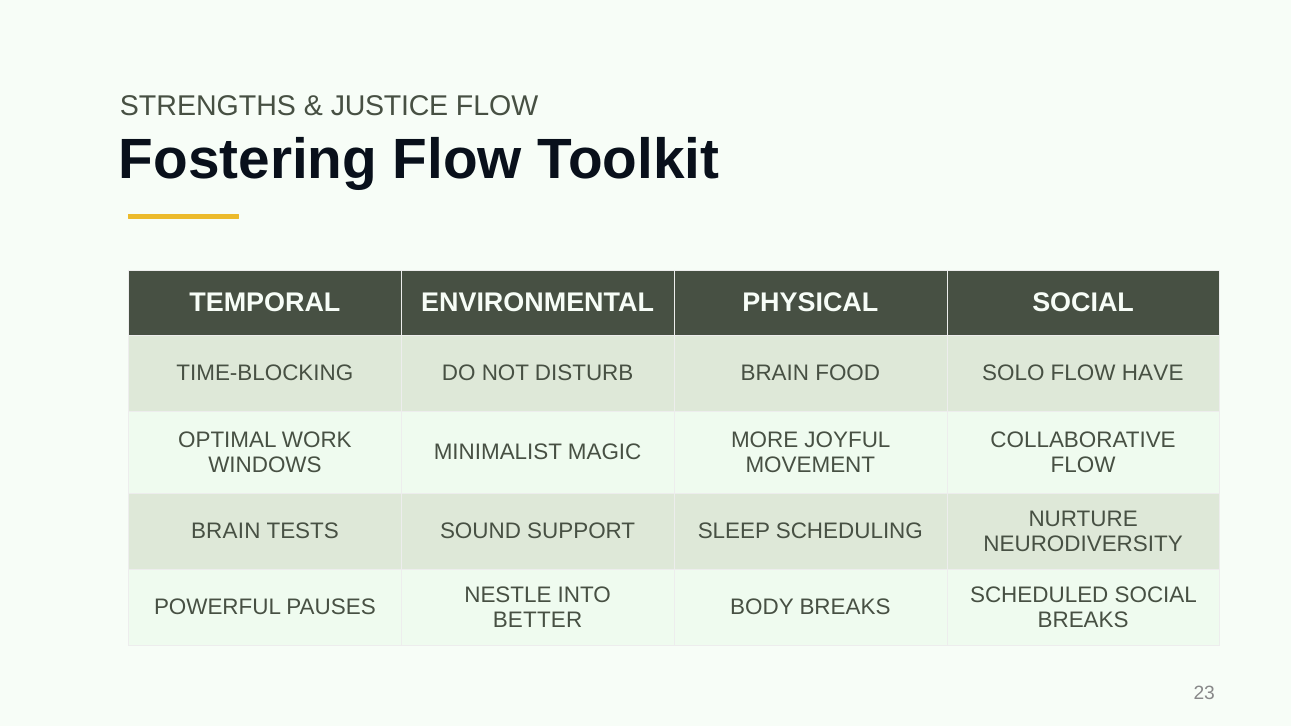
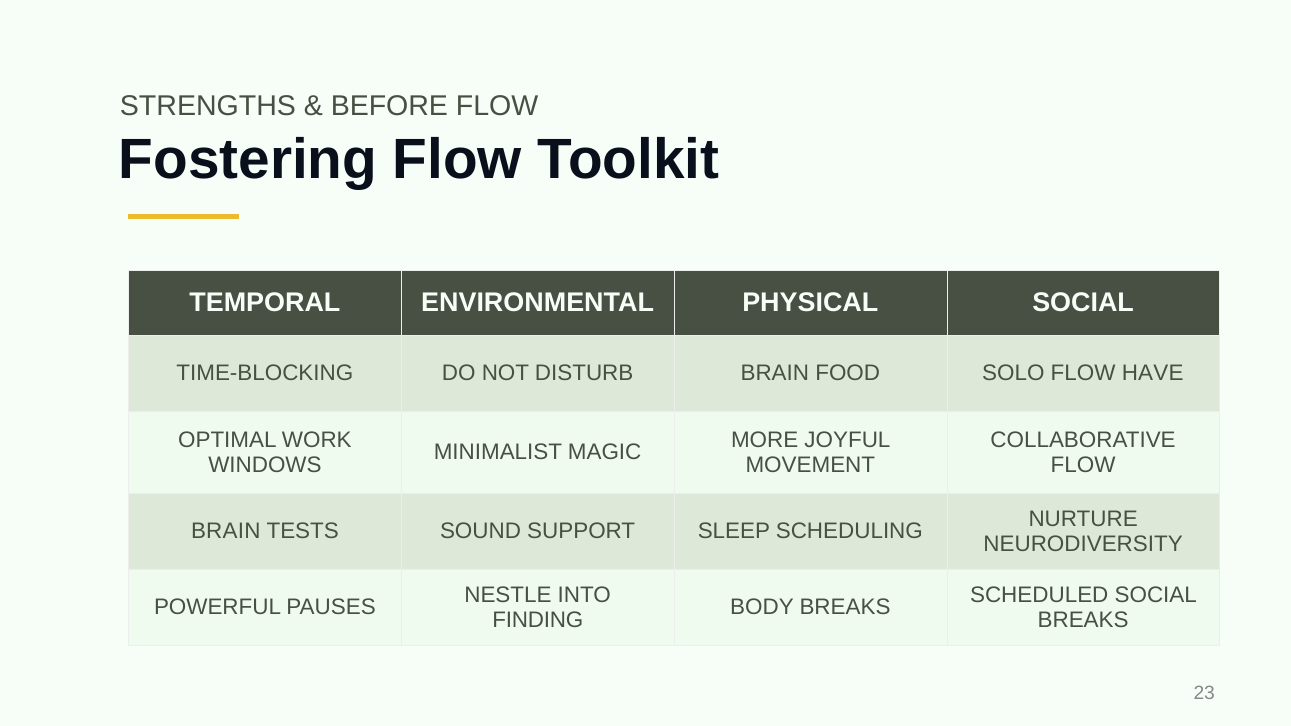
JUSTICE: JUSTICE -> BEFORE (389, 106)
BETTER: BETTER -> FINDING (538, 620)
